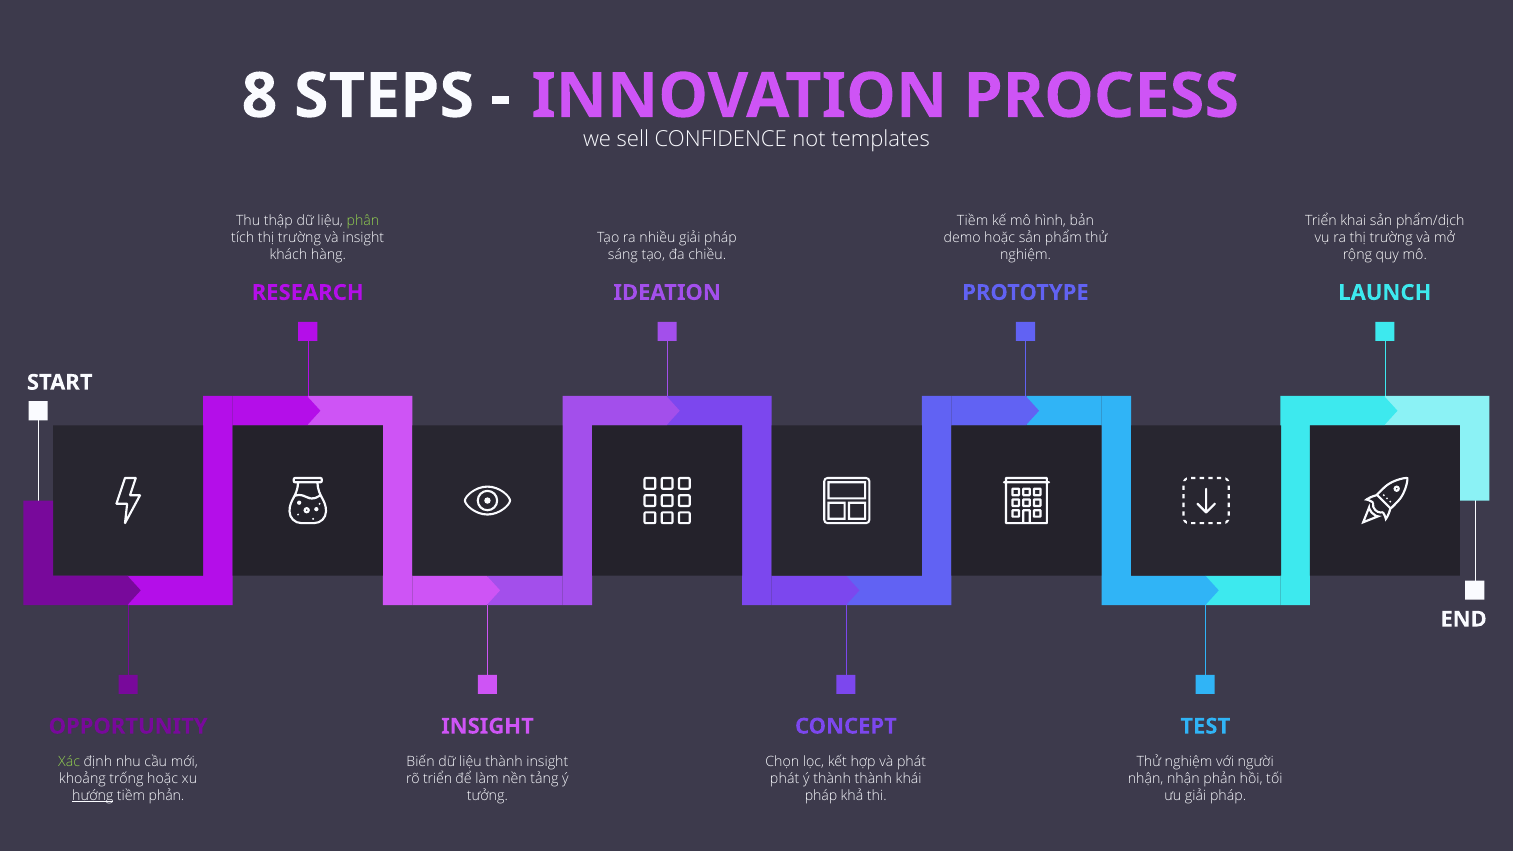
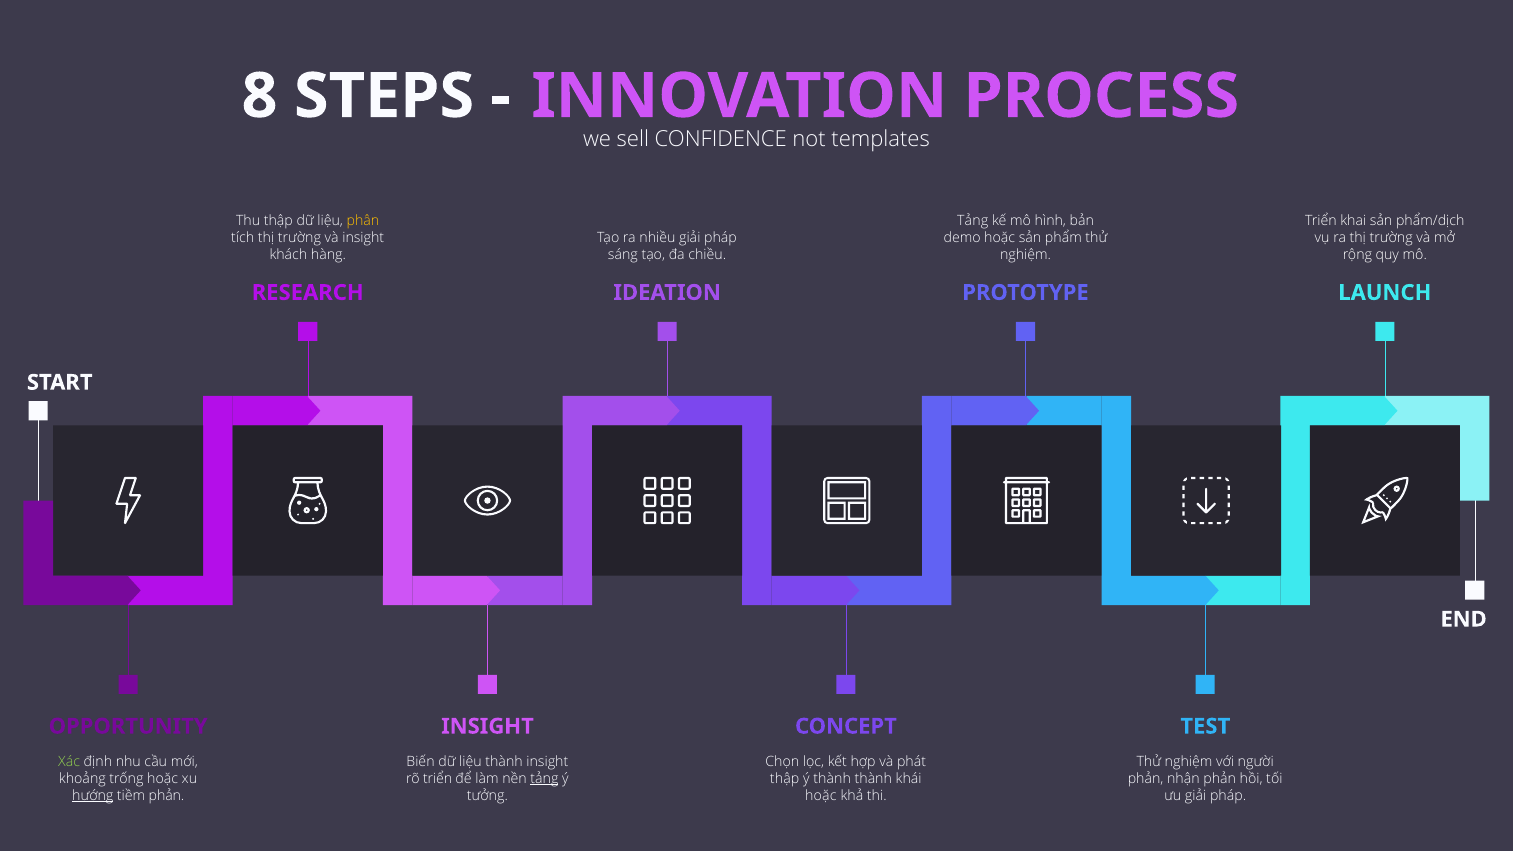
phân colour: light green -> yellow (363, 221)
Tiềm: Tiềm -> Tảng (973, 221)
tảng underline: none -> present (544, 779)
phát: phát -> thập (785, 779)
nhận: nhận -> phản (1146, 779)
pháp: pháp -> hoặc (821, 796)
